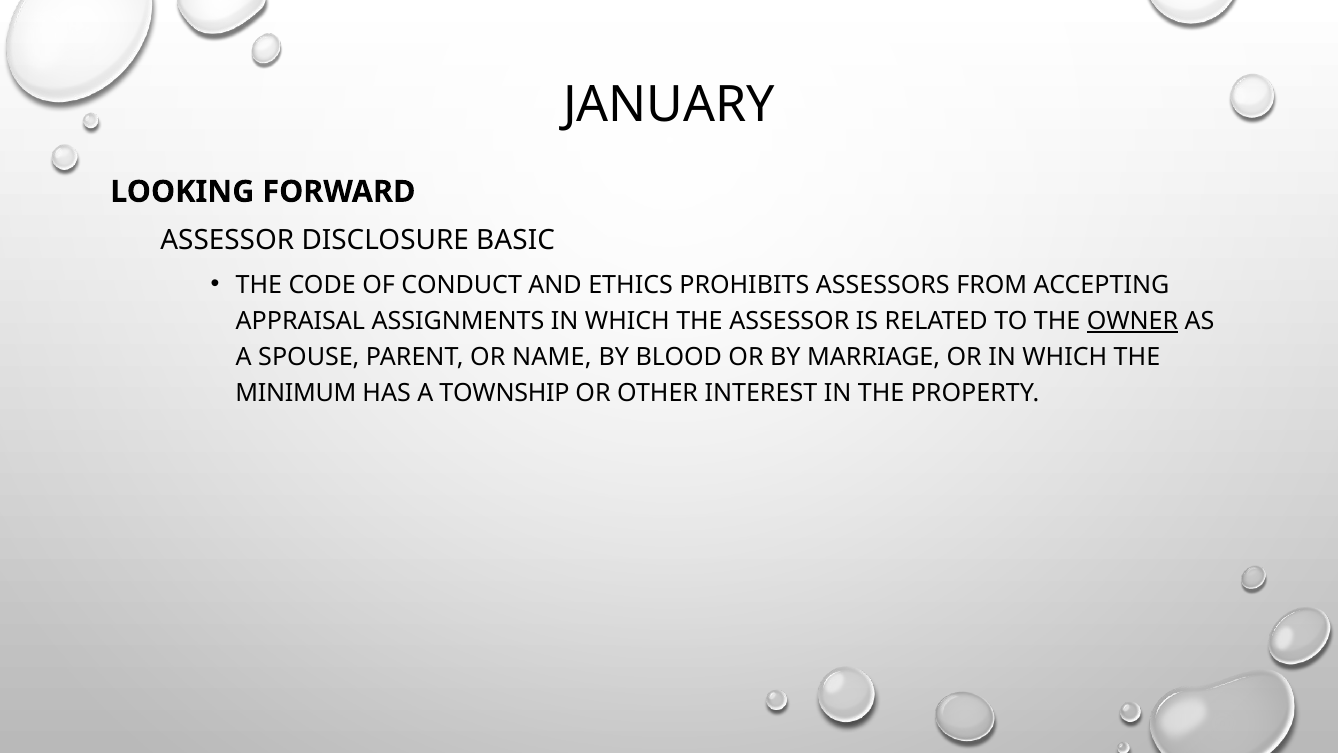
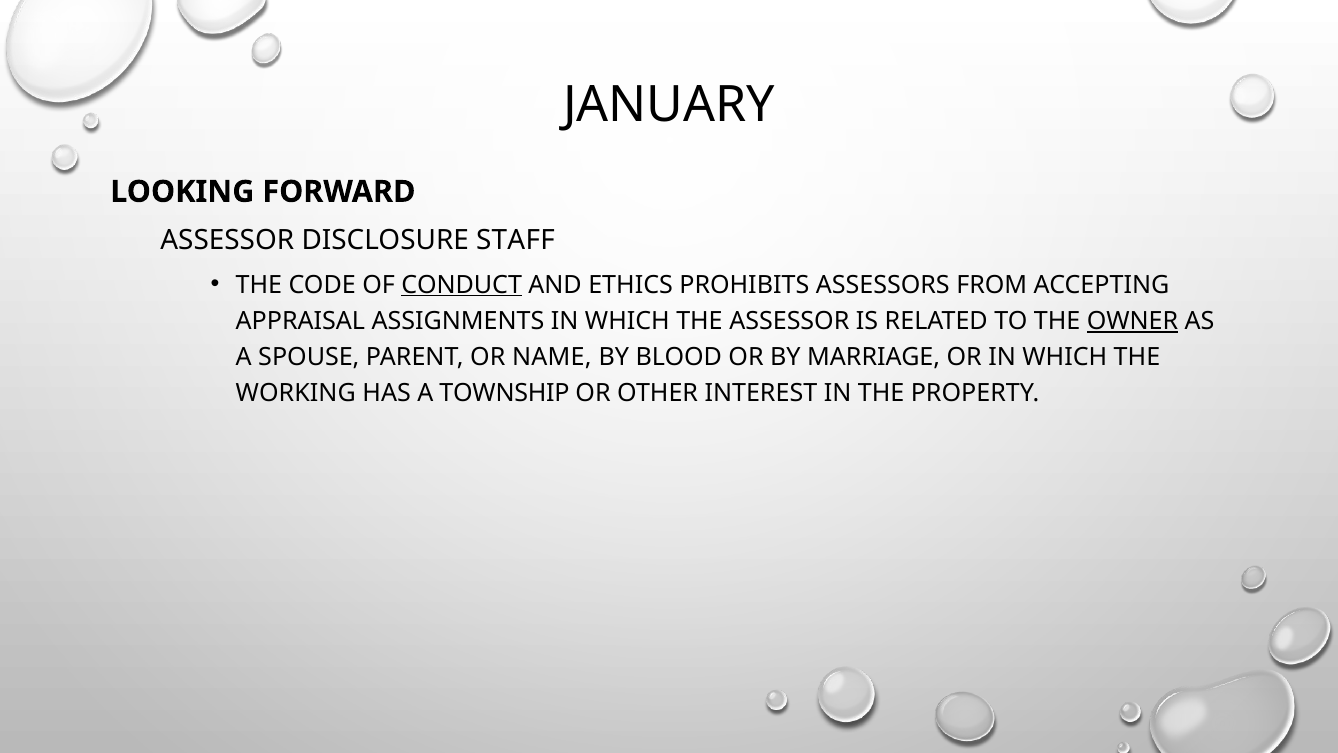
BASIC: BASIC -> STAFF (515, 240)
CONDUCT underline: none -> present (462, 285)
MINIMUM: MINIMUM -> WORKING (296, 393)
